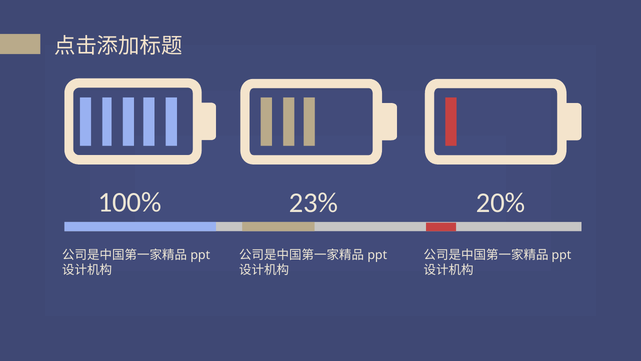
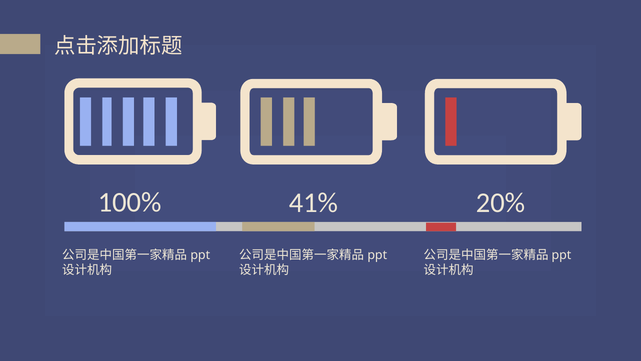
23%: 23% -> 41% (313, 202)
